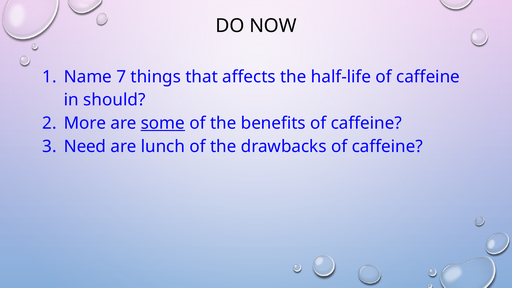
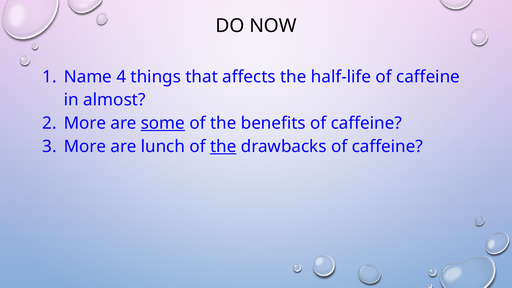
7: 7 -> 4 (121, 77)
should: should -> almost (114, 100)
3 Need: Need -> More (85, 146)
the underline: none -> present (223, 146)
